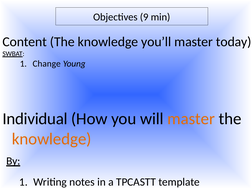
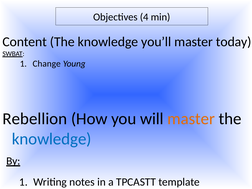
9: 9 -> 4 (144, 17)
Individual: Individual -> Rebellion (35, 119)
knowledge colour: orange -> blue (52, 139)
